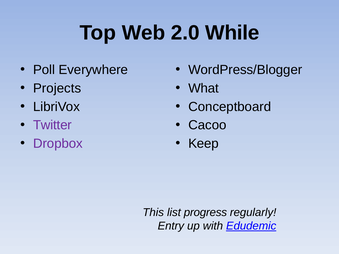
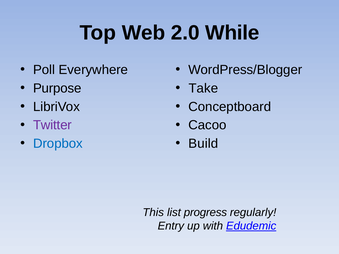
Projects: Projects -> Purpose (57, 88)
What: What -> Take (203, 88)
Dropbox colour: purple -> blue (58, 144)
Keep: Keep -> Build (203, 144)
